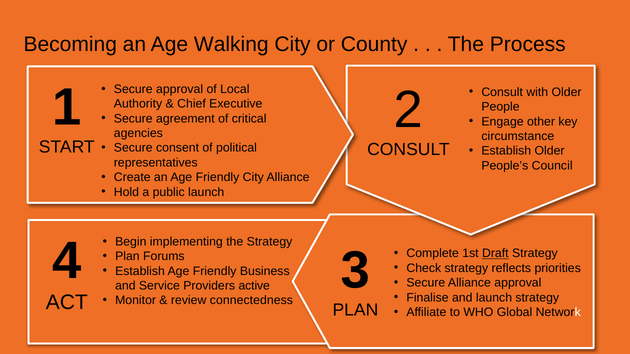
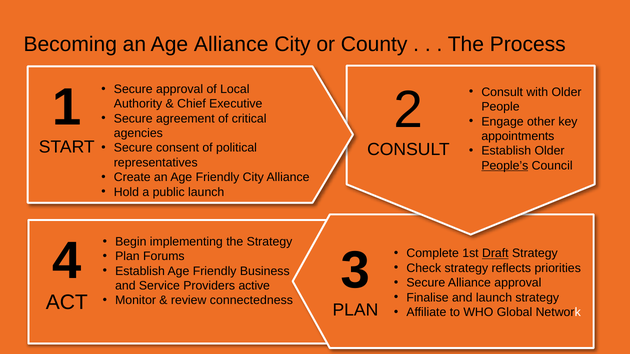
Age Walking: Walking -> Alliance (231, 44)
circumstance: circumstance -> appointments (518, 136)
People’s underline: none -> present (505, 166)
